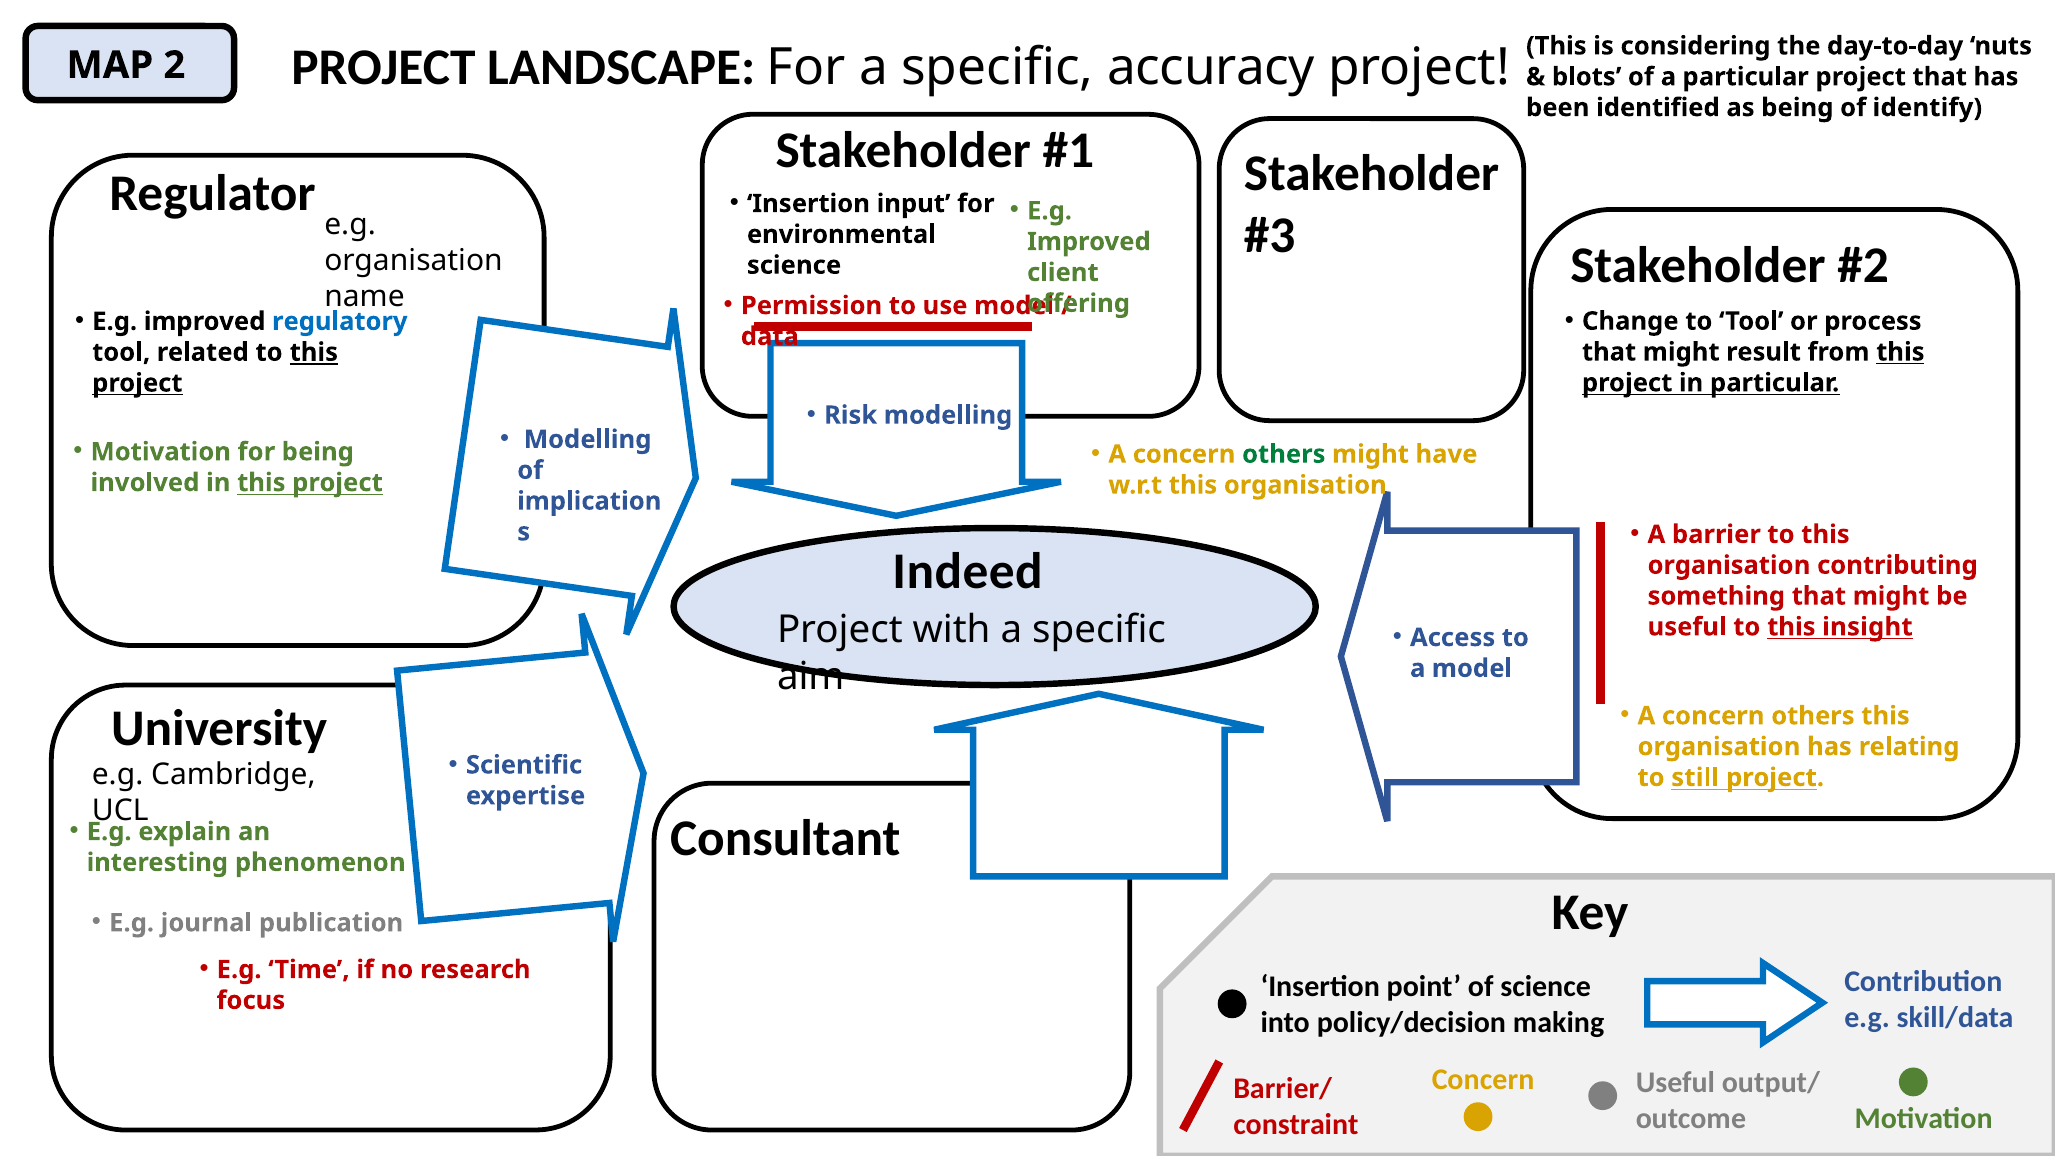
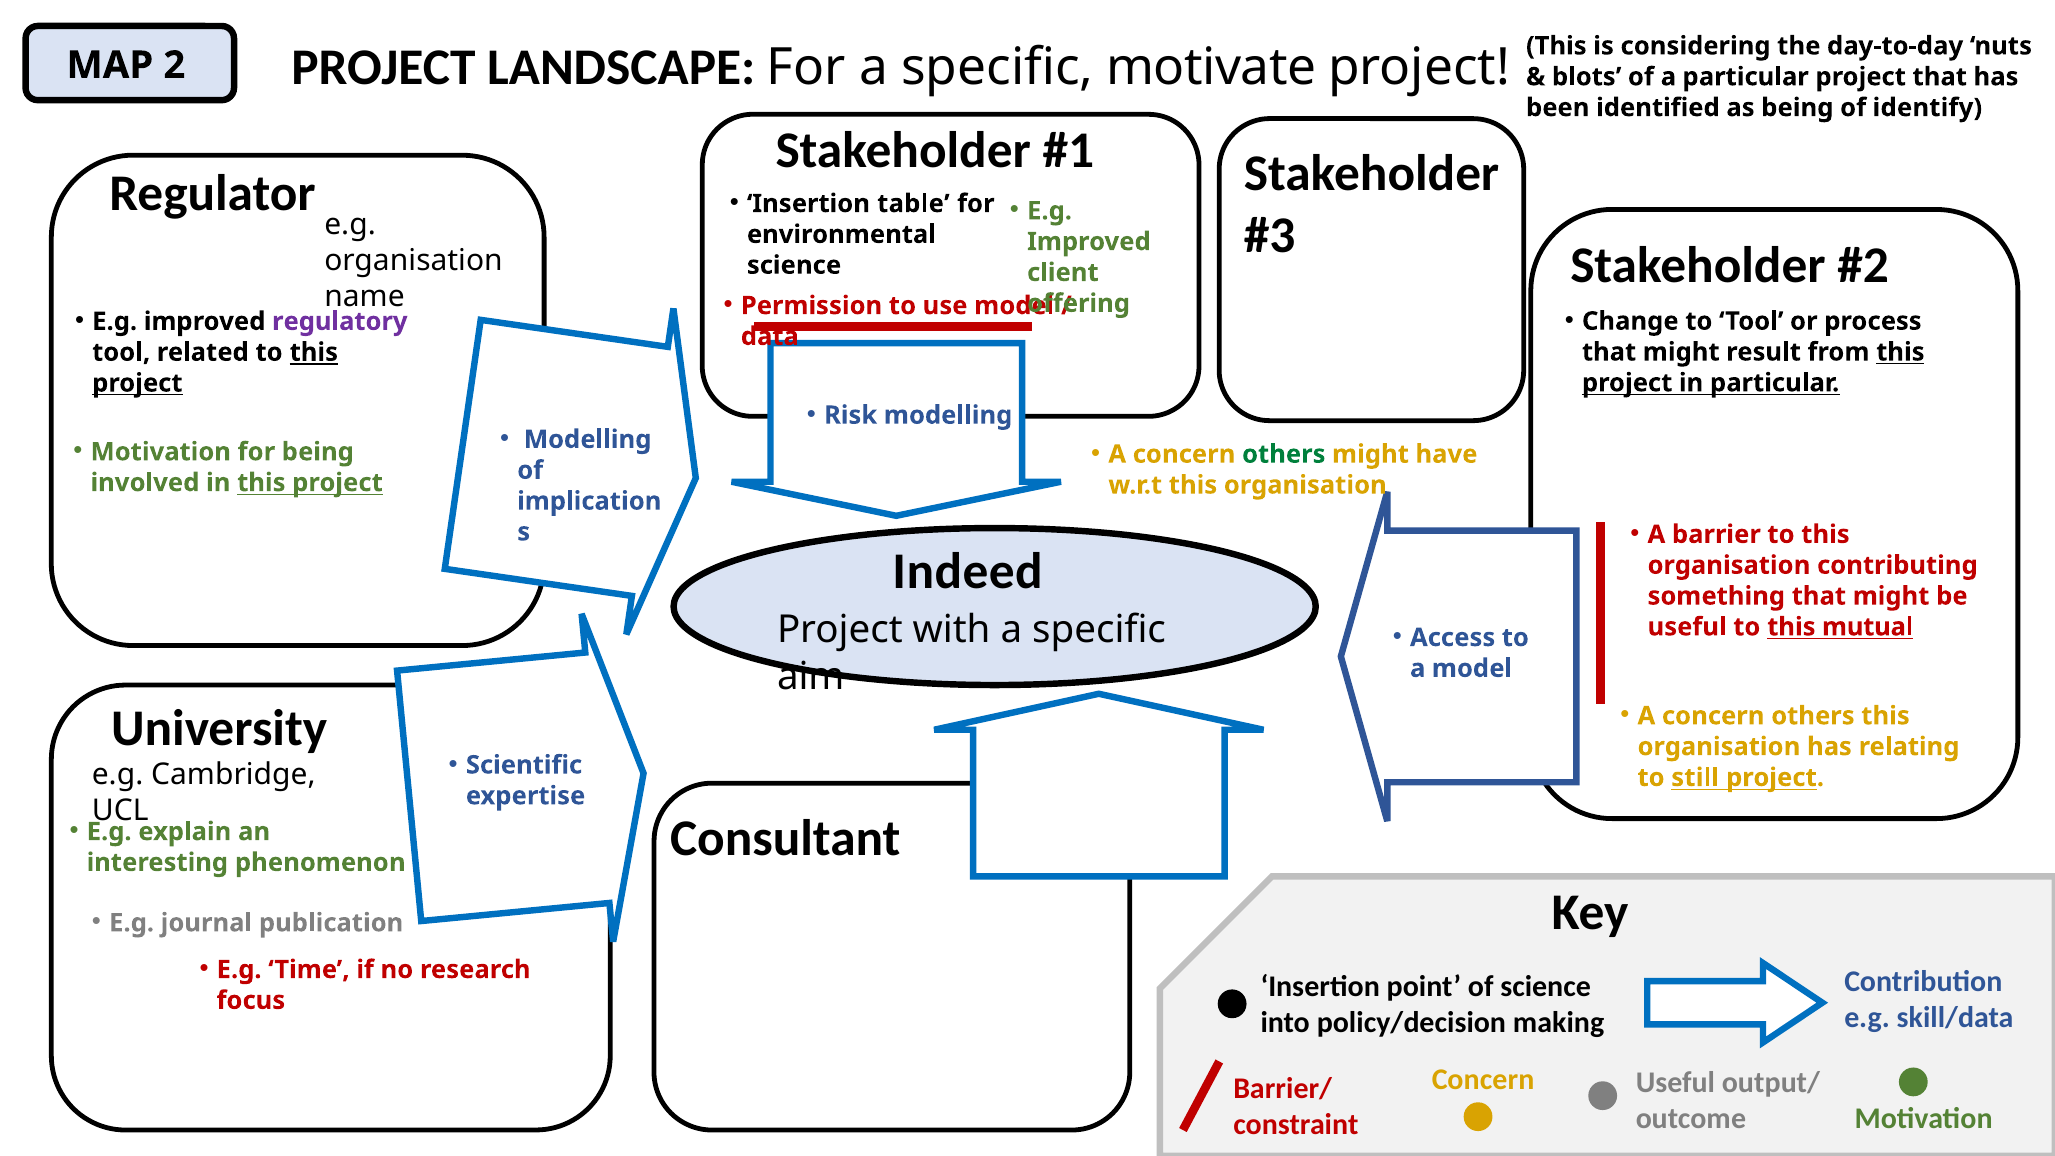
accuracy: accuracy -> motivate (1211, 68)
input: input -> table (913, 204)
regulatory colour: blue -> purple (340, 321)
insight: insight -> mutual (1868, 627)
